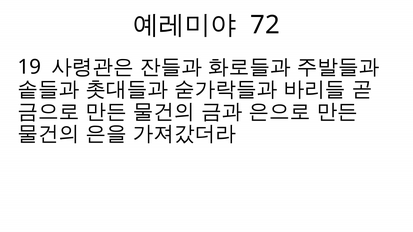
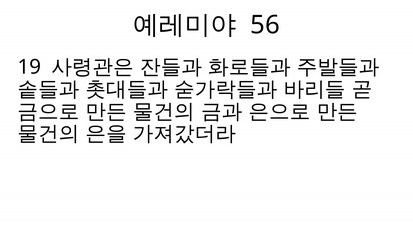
72: 72 -> 56 (265, 25)
